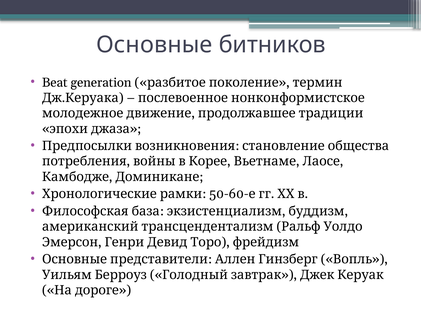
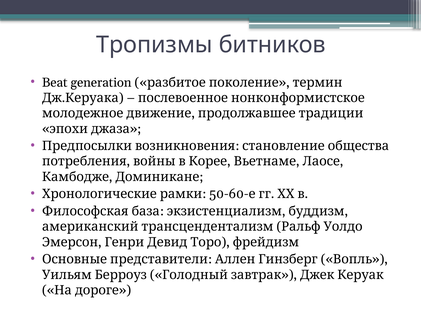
Основные: Основные -> Тропизмы (154, 45)
